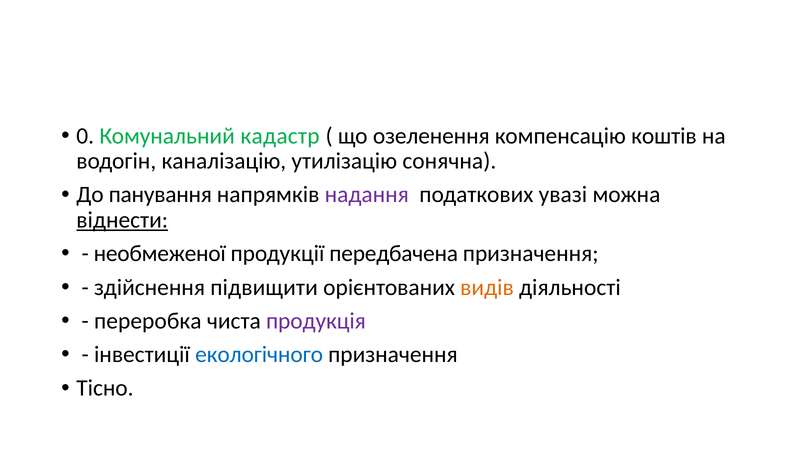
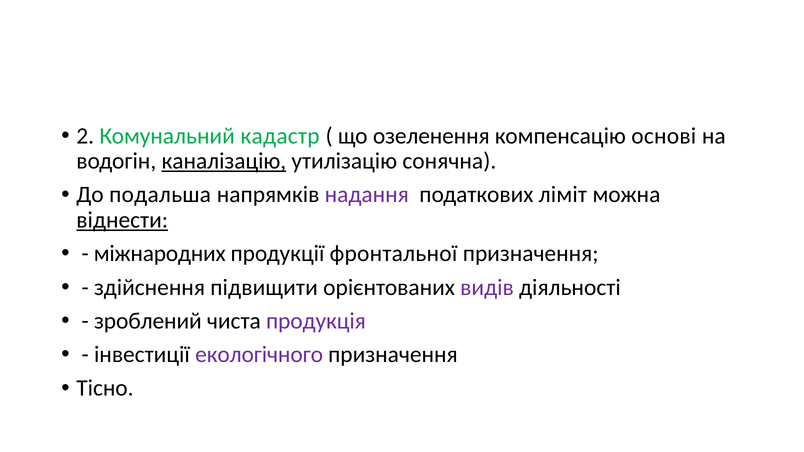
0: 0 -> 2 (85, 136)
коштів: коштів -> основі (664, 136)
каналізацію underline: none -> present (224, 161)
панування: панування -> подальша (160, 195)
увазі: увазі -> ліміт (563, 195)
необмеженої: необмеженої -> міжнародних (160, 254)
передбачена: передбачена -> фронтальної (393, 254)
видів colour: orange -> purple (487, 287)
переробка: переробка -> зроблений (148, 321)
екологічного colour: blue -> purple (259, 355)
